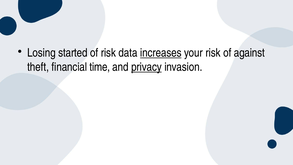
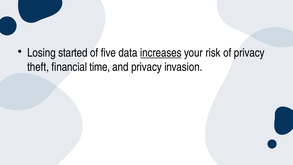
of risk: risk -> five (108, 53)
of against: against -> privacy (249, 53)
privacy underline: present -> none (146, 67)
